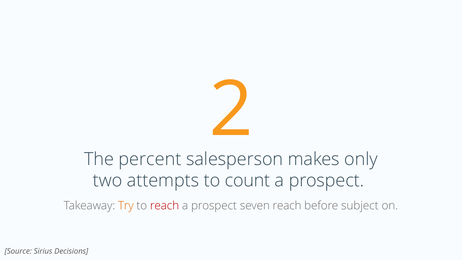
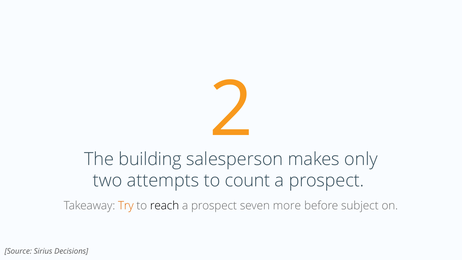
percent: percent -> building (150, 159)
reach colour: red -> black (165, 206)
seven reach: reach -> more (287, 206)
